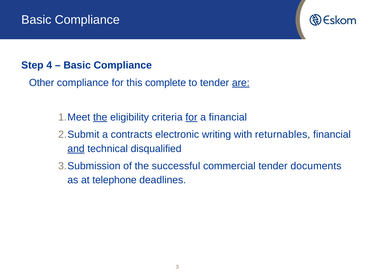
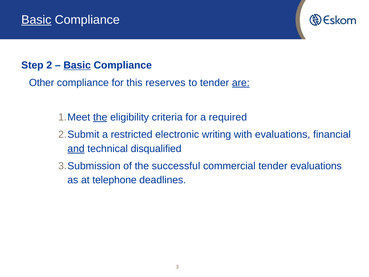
Basic underline: none -> present (36, 20)
4: 4 -> 2 (49, 65)
Basic underline: none -> present (77, 65)
complete: complete -> reserves (165, 83)
for underline: present -> none (191, 117)
a financial: financial -> required (228, 117)
contracts: contracts -> restricted (132, 134)
with returnables: returnables -> evaluations (283, 134)
tender documents: documents -> evaluations (316, 166)
